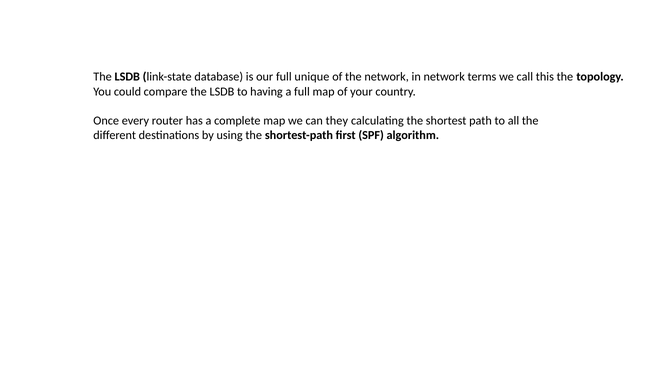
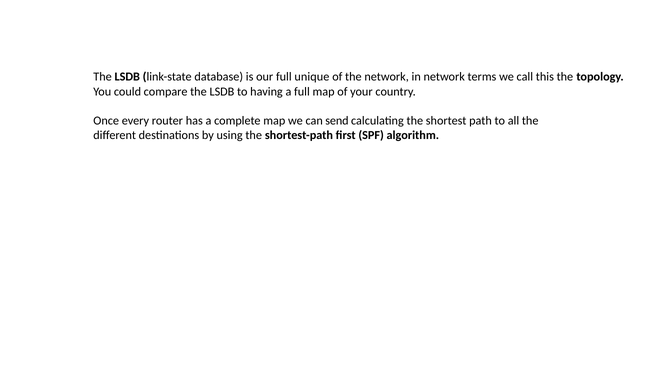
they: they -> send (337, 121)
